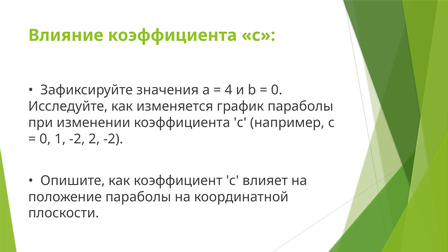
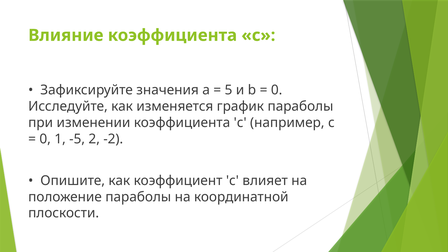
4: 4 -> 5 (229, 90)
1 -2: -2 -> -5 (77, 139)
